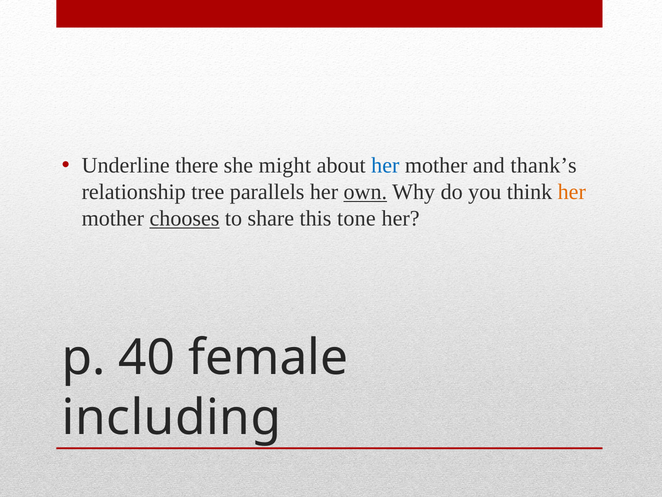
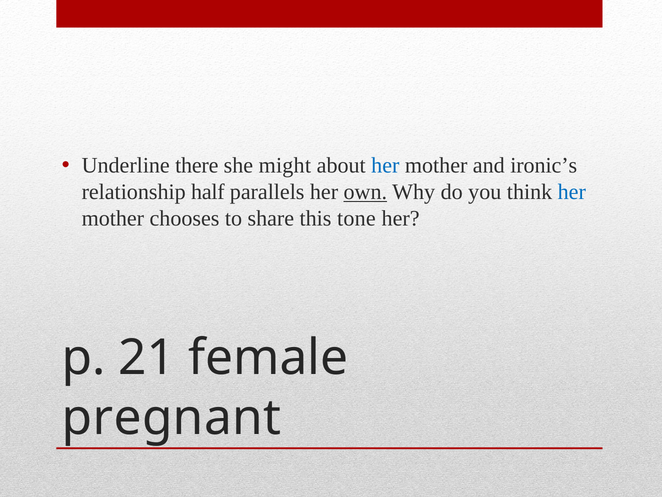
thank’s: thank’s -> ironic’s (544, 165)
tree: tree -> half (208, 192)
her colour: orange -> blue (572, 192)
chooses underline: present -> none (184, 218)
40: 40 -> 21 (147, 358)
including: including -> pregnant (172, 417)
